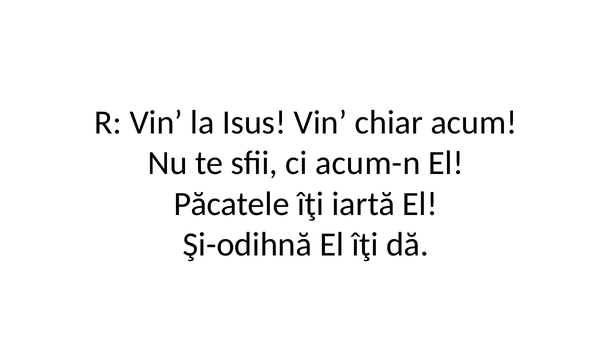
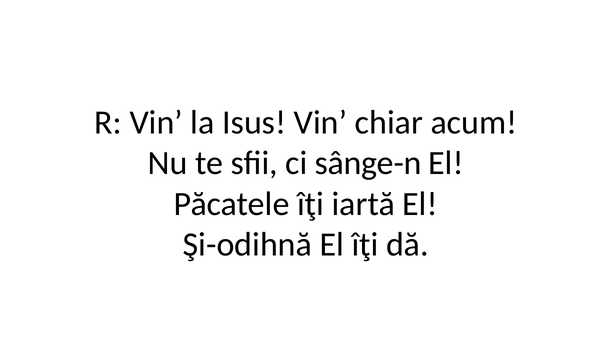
acum-n: acum-n -> sânge-n (368, 163)
